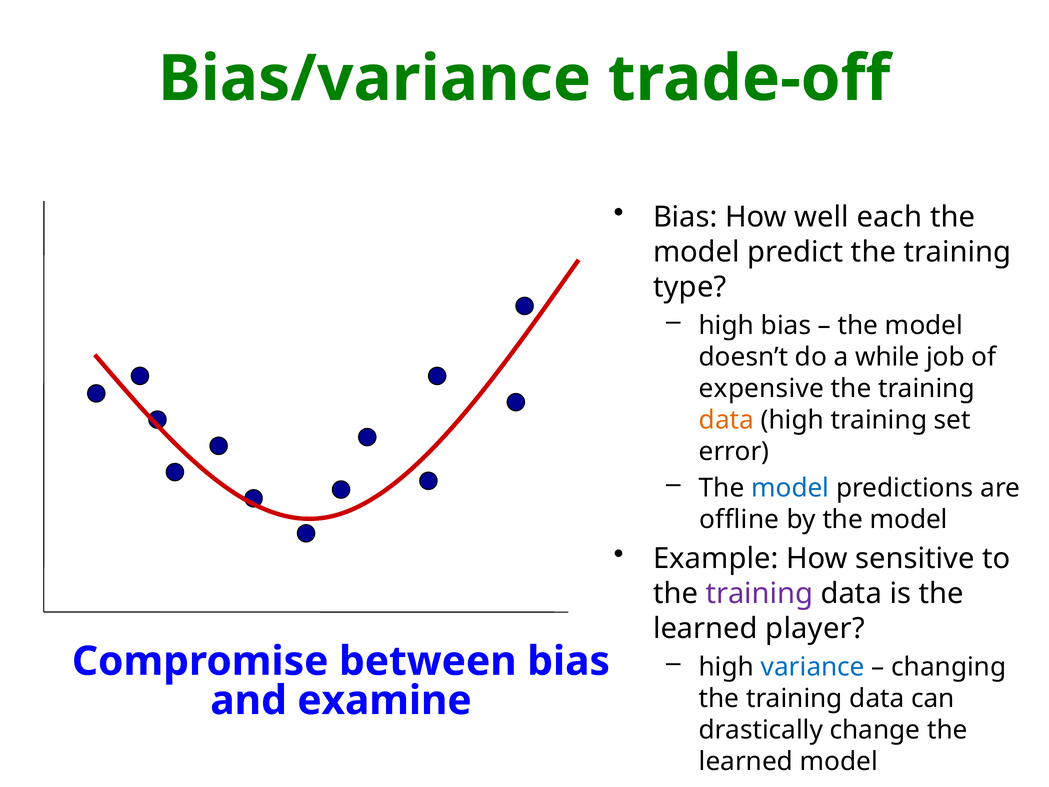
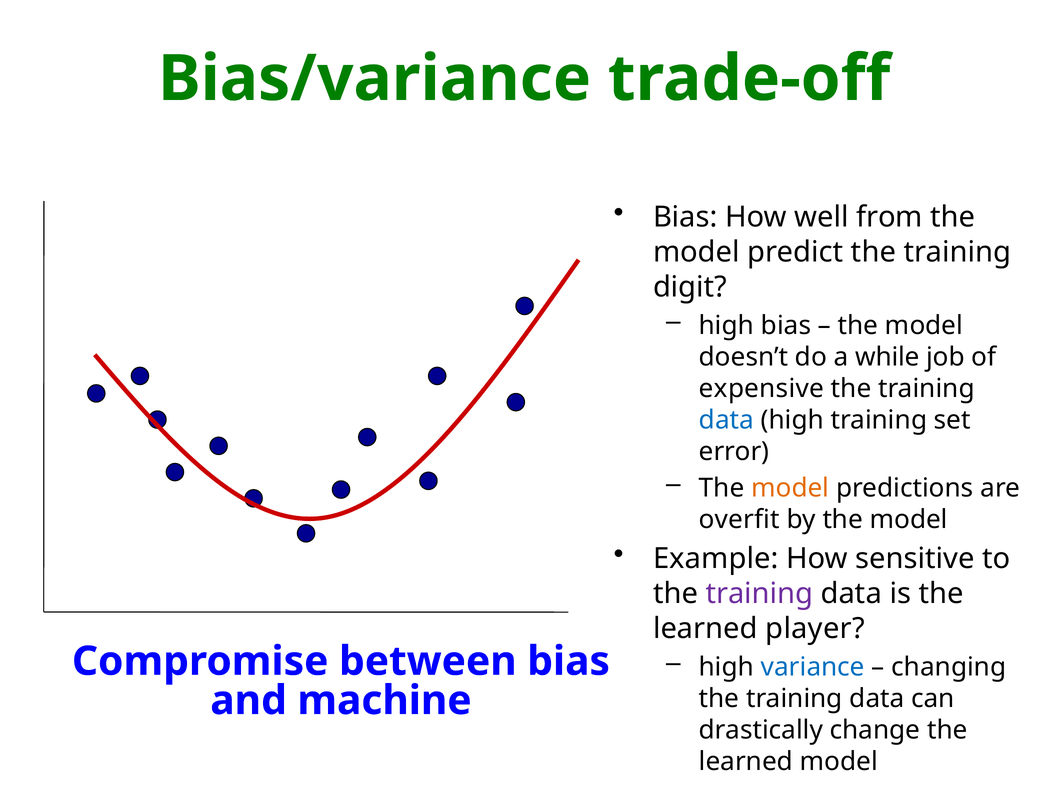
each: each -> from (890, 217)
type: type -> digit (690, 287)
data colour: orange -> blue (726, 420)
model colour: blue -> orange (790, 488)
offline: offline -> overfit (739, 519)
examine: examine -> machine (384, 700)
